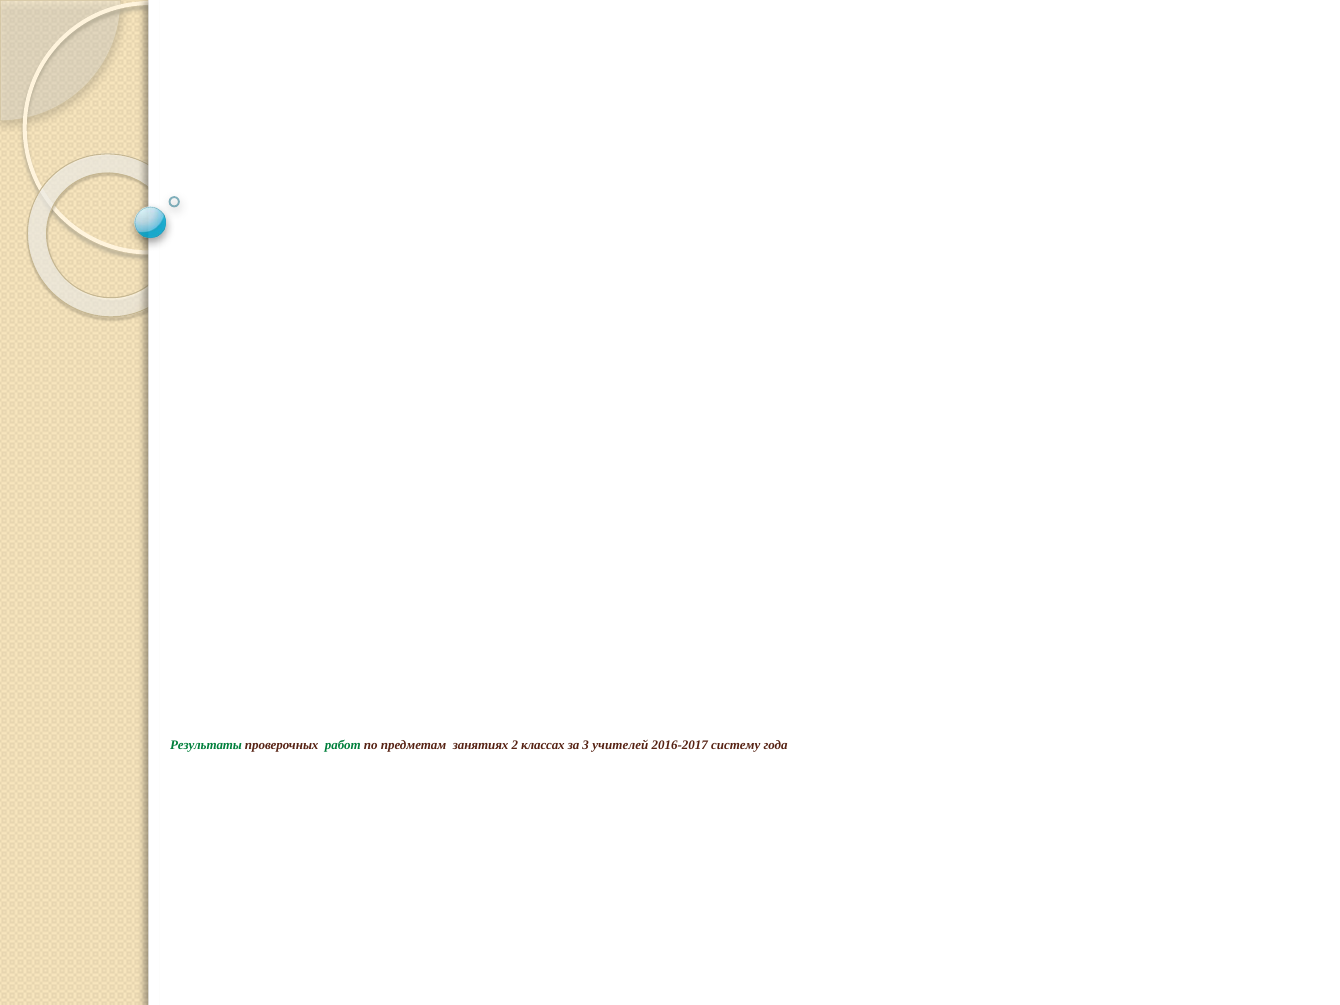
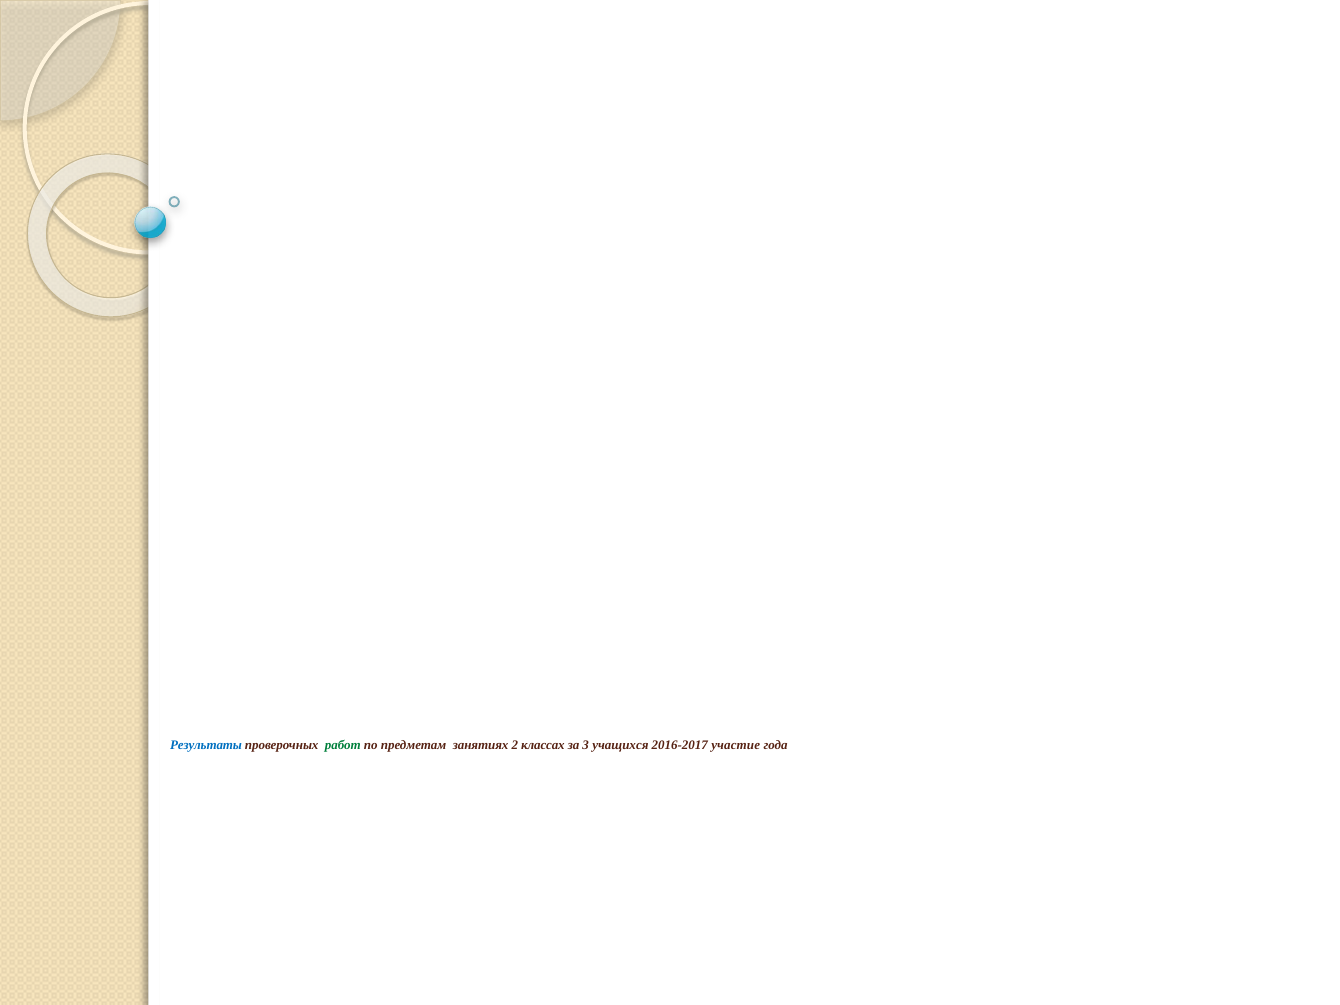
Результаты colour: green -> blue (206, 745)
учителей: учителей -> учащихся (620, 745)
систему: систему -> участие (736, 745)
